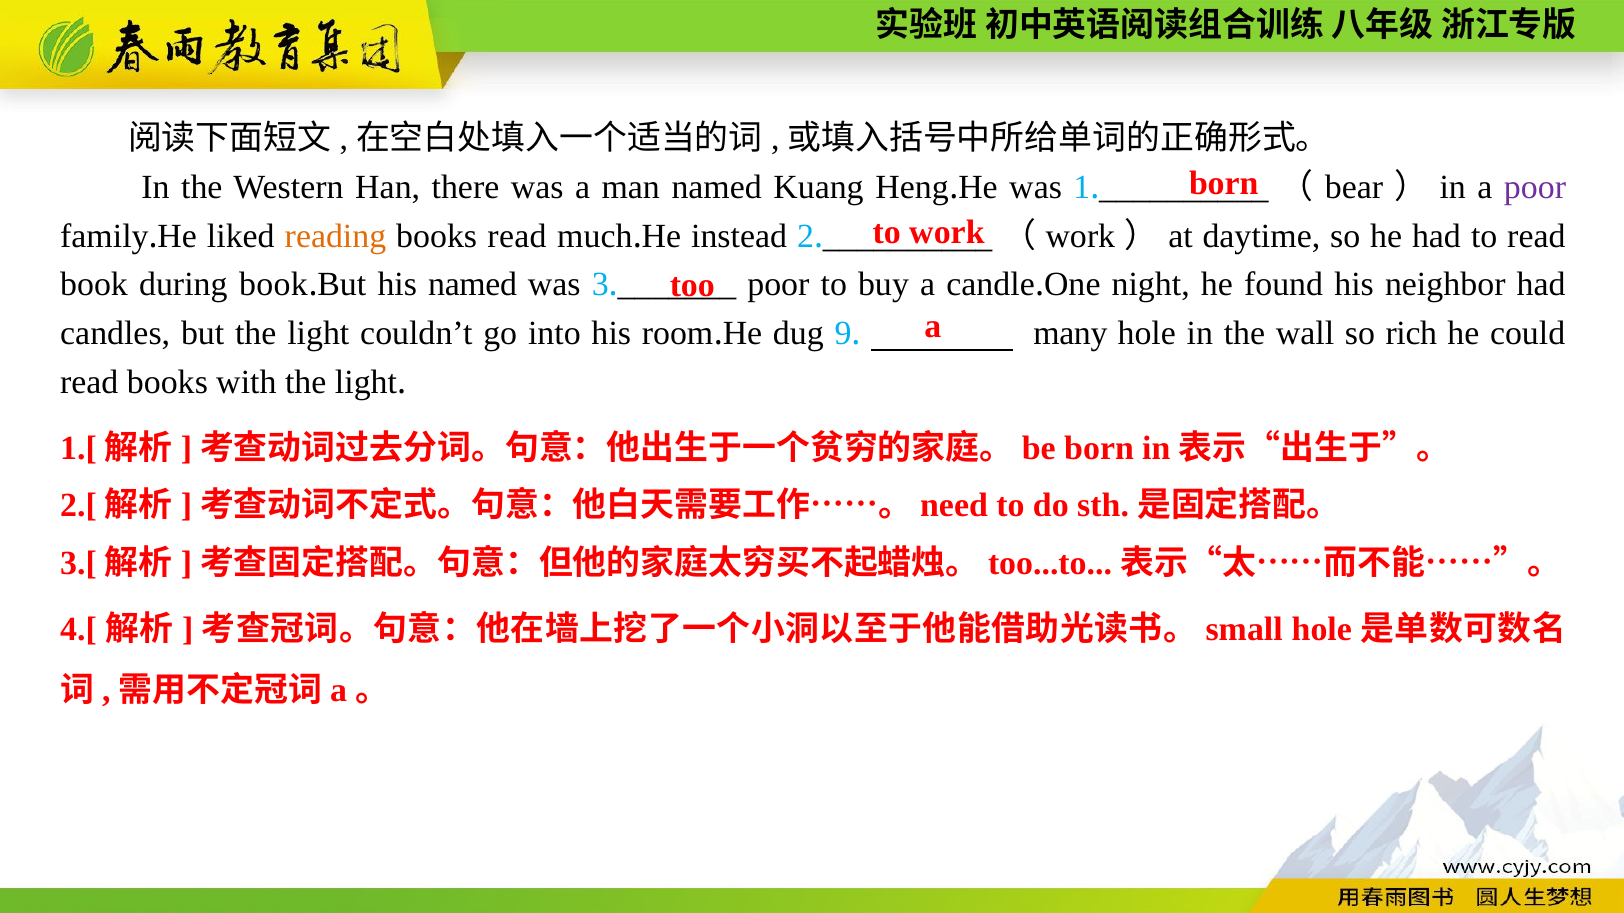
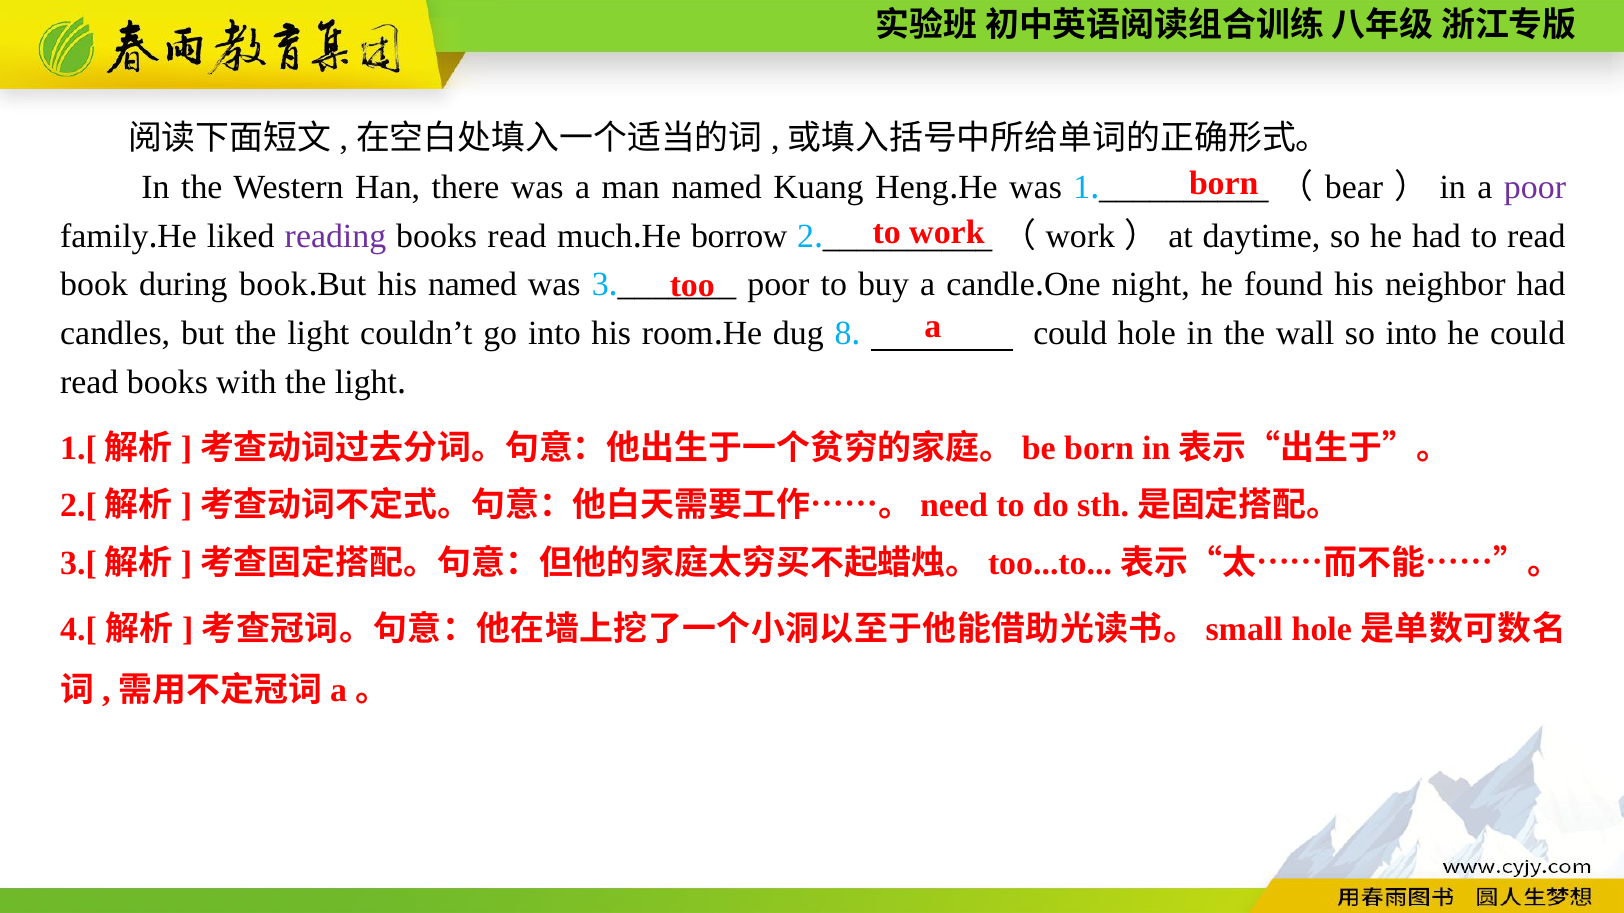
reading colour: orange -> purple (335, 236)
instead: instead -> borrow (739, 236)
9: 9 -> 8 (843, 334)
many: many -> could (1070, 334)
so rich: rich -> into (1411, 334)
